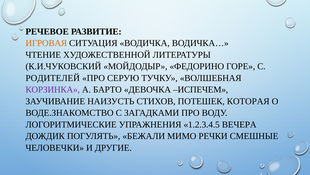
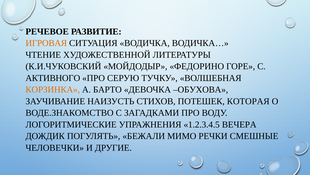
РОДИТЕЛЕЙ: РОДИТЕЛЕЙ -> АКТИВНОГО (53, 78)
КОРЗИНКА colour: purple -> orange (53, 89)
ИСПЕЧЕМ: ИСПЕЧЕМ -> ОБУХОВА (201, 89)
